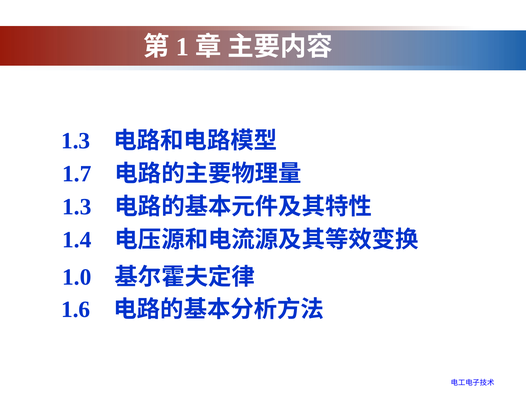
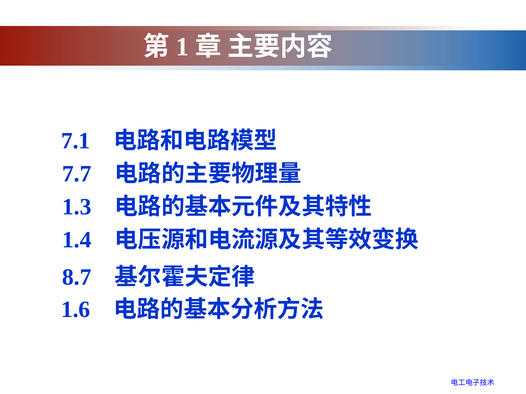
1.3: 1.3 -> 7.1 (76, 141)
1.7: 1.7 -> 7.7 (77, 174)
1.0: 1.0 -> 8.7 (77, 278)
